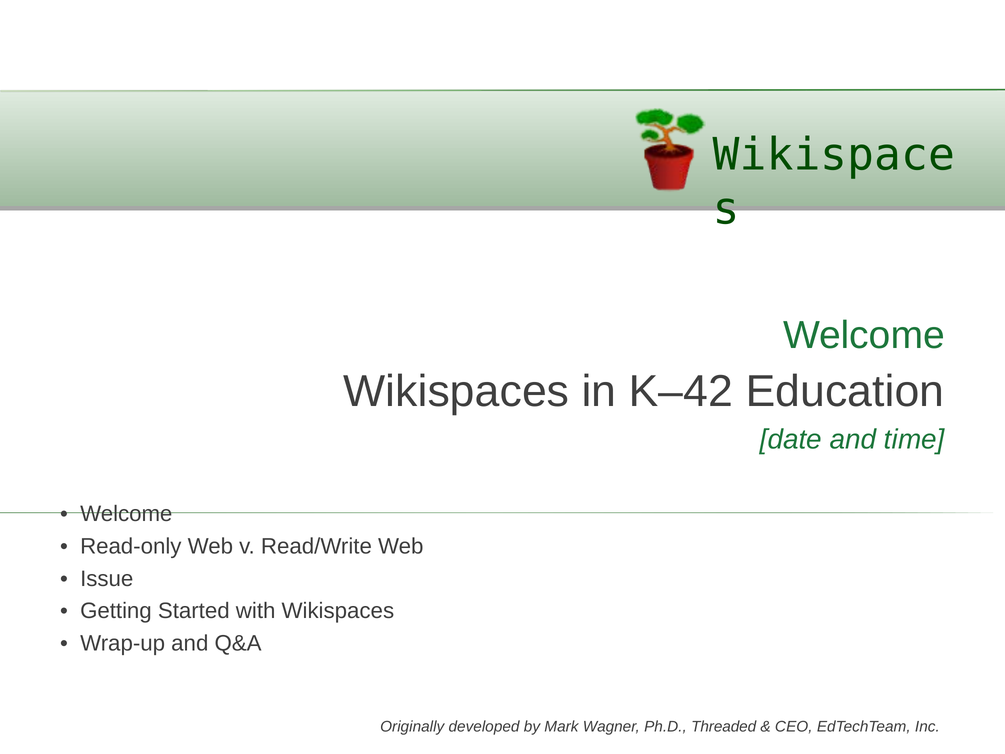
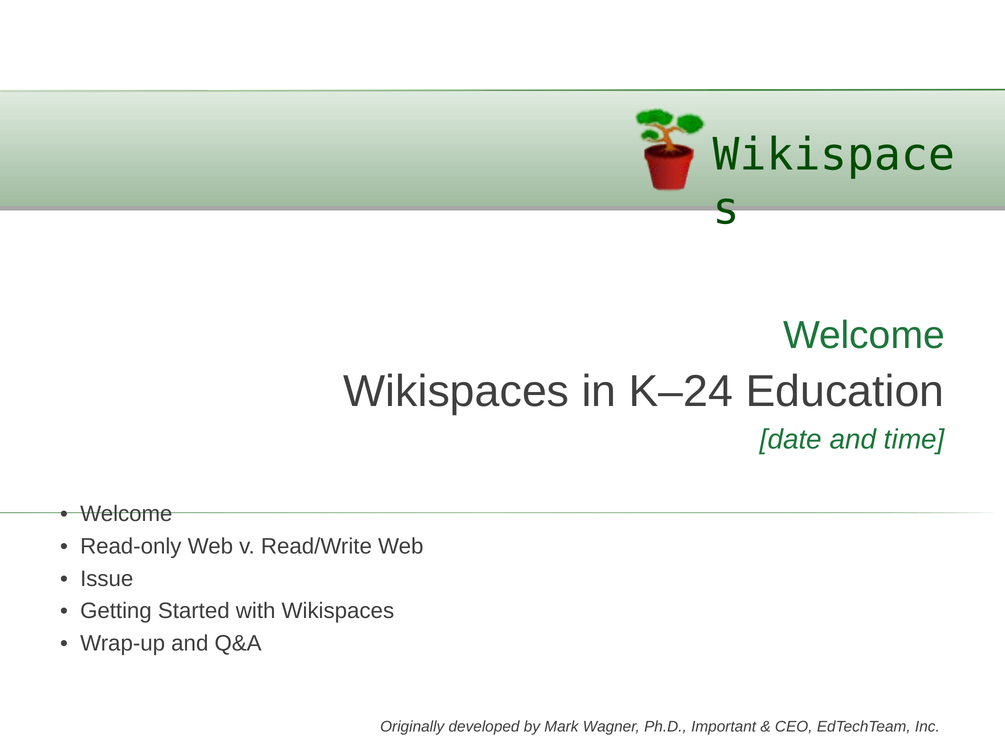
K–42: K–42 -> K–24 (681, 391)
Threaded: Threaded -> Important (724, 727)
